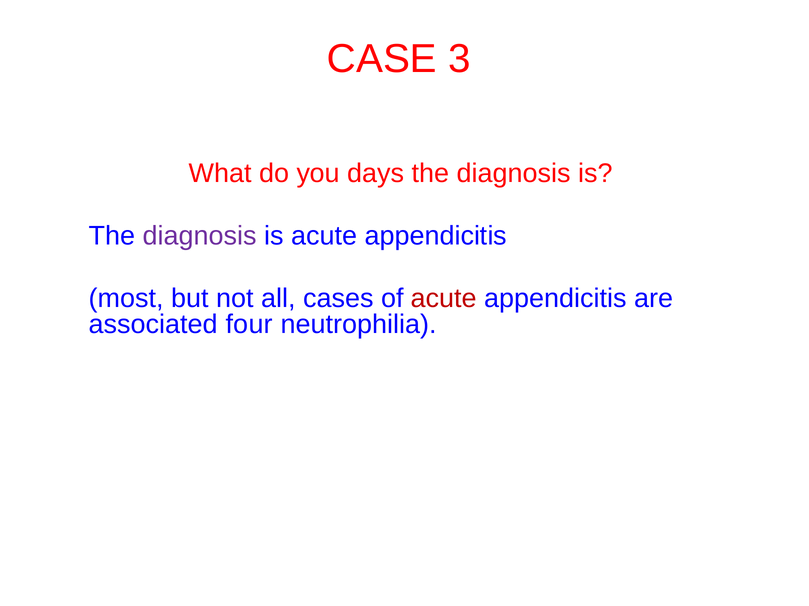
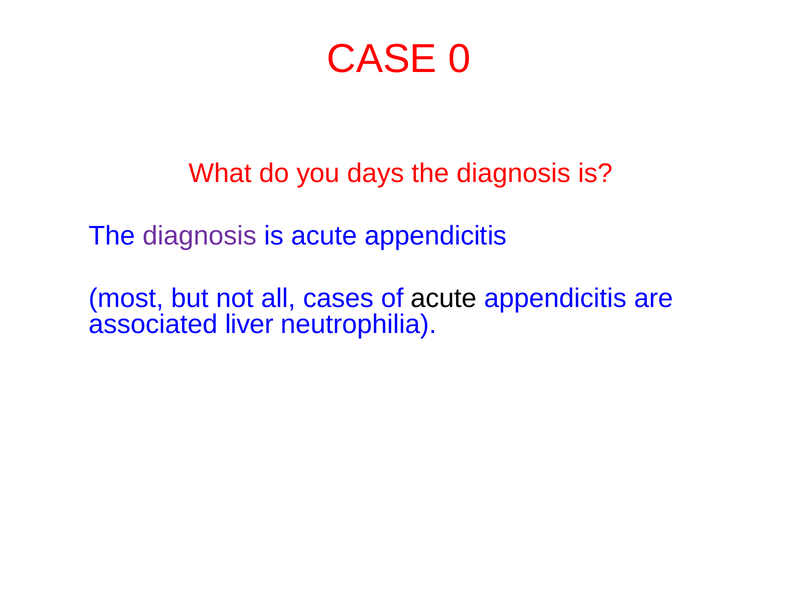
3: 3 -> 0 (459, 59)
acute colour: red -> black (444, 299)
four: four -> liver (249, 325)
